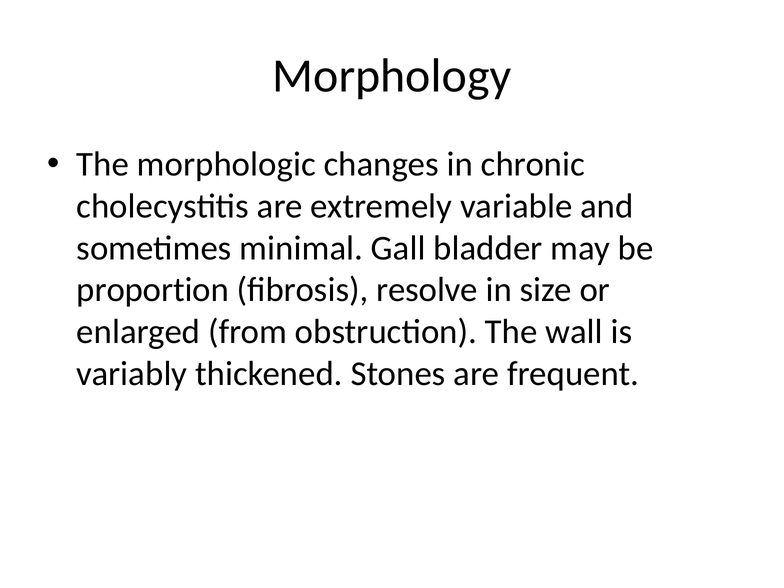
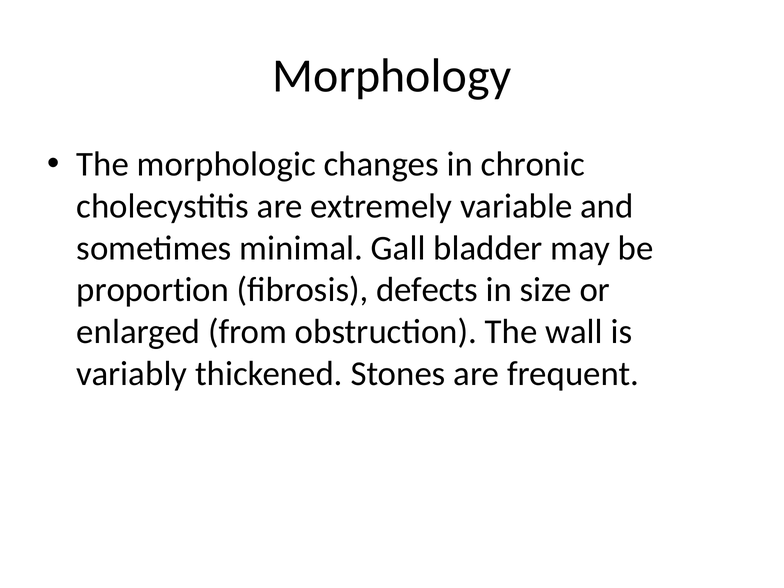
resolve: resolve -> defects (427, 290)
